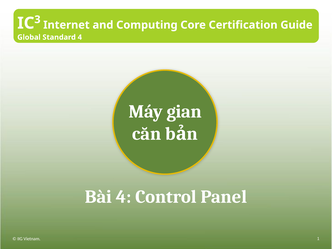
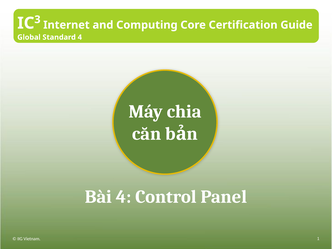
gian: gian -> chia (184, 112)
